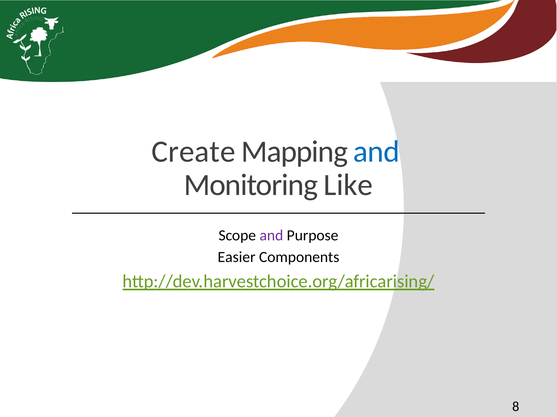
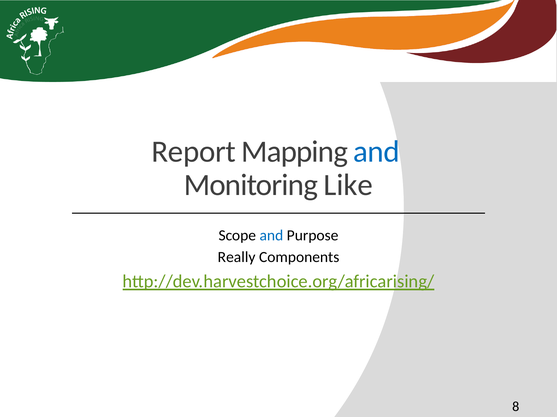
Create: Create -> Report (194, 152)
and colour: purple -> blue (271, 236)
Easier: Easier -> Really (237, 258)
